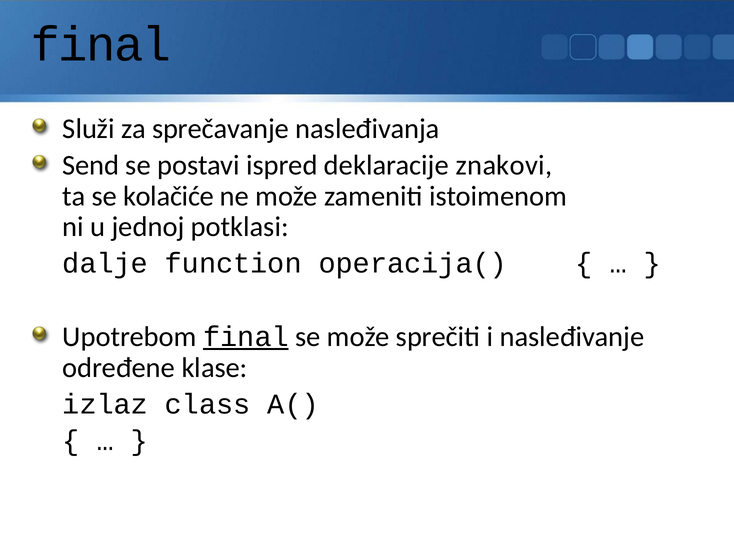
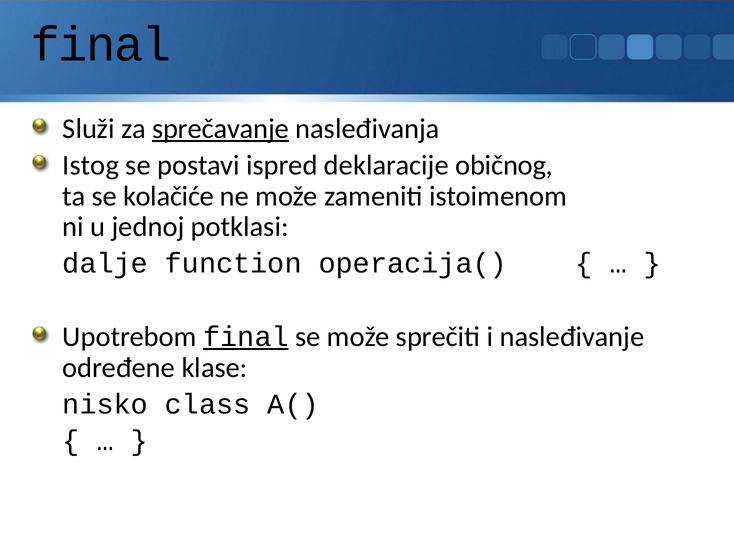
sprečavanje underline: none -> present (221, 129)
Send: Send -> Istog (91, 165)
znakovi: znakovi -> običnog (504, 165)
izlaz: izlaz -> nisko (105, 404)
